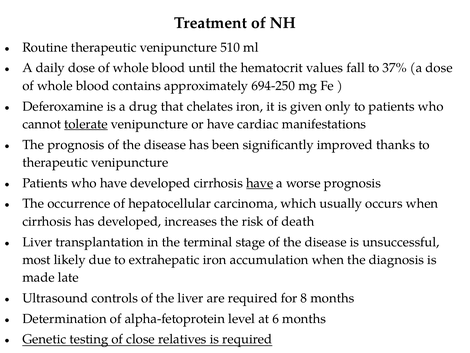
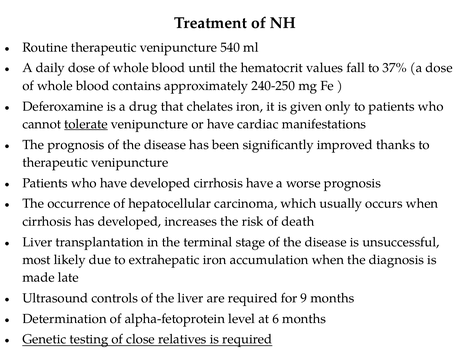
510: 510 -> 540 (230, 47)
694-250: 694-250 -> 240-250 (273, 86)
have underline: present -> none (260, 183)
8: 8 -> 9 (304, 298)
